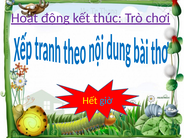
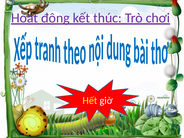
giờ colour: light blue -> white (106, 101)
